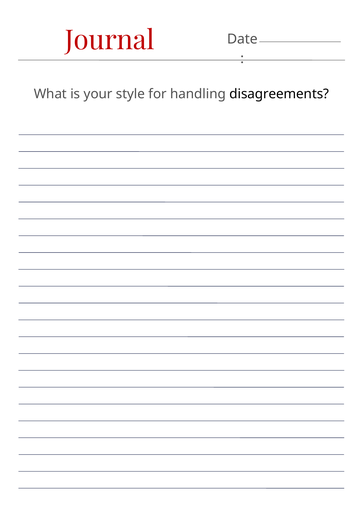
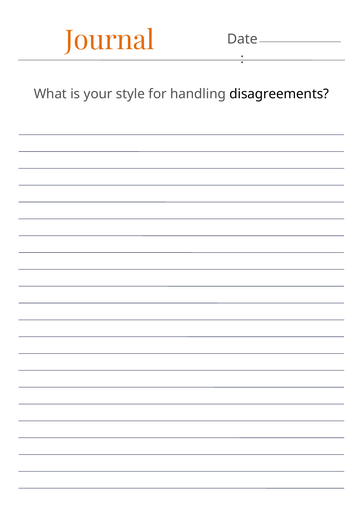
Journal colour: red -> orange (110, 40)
